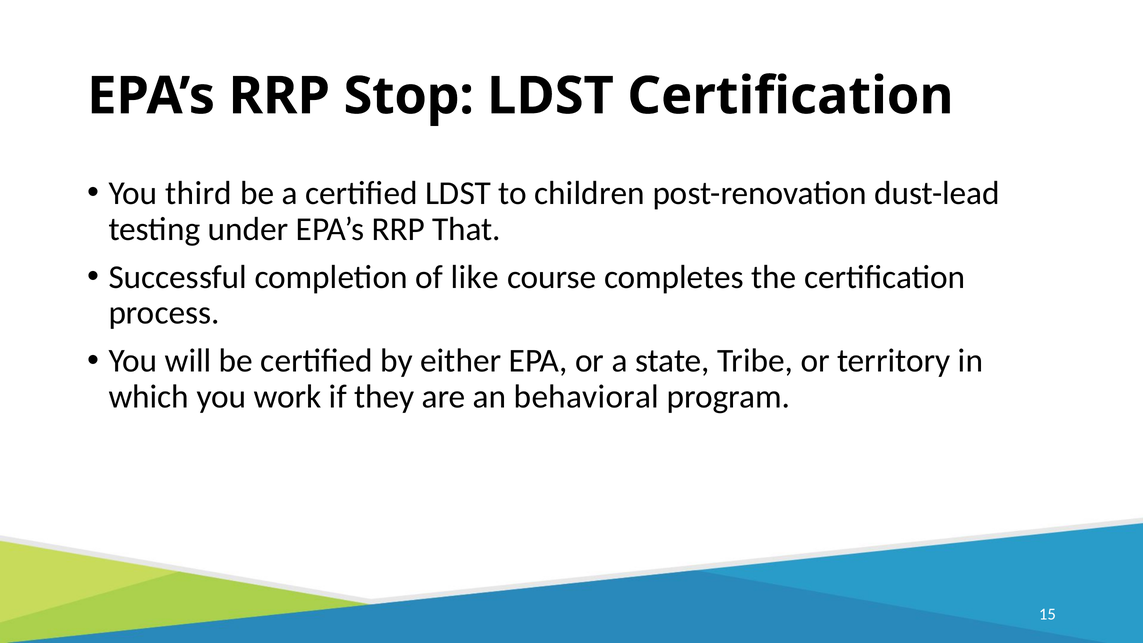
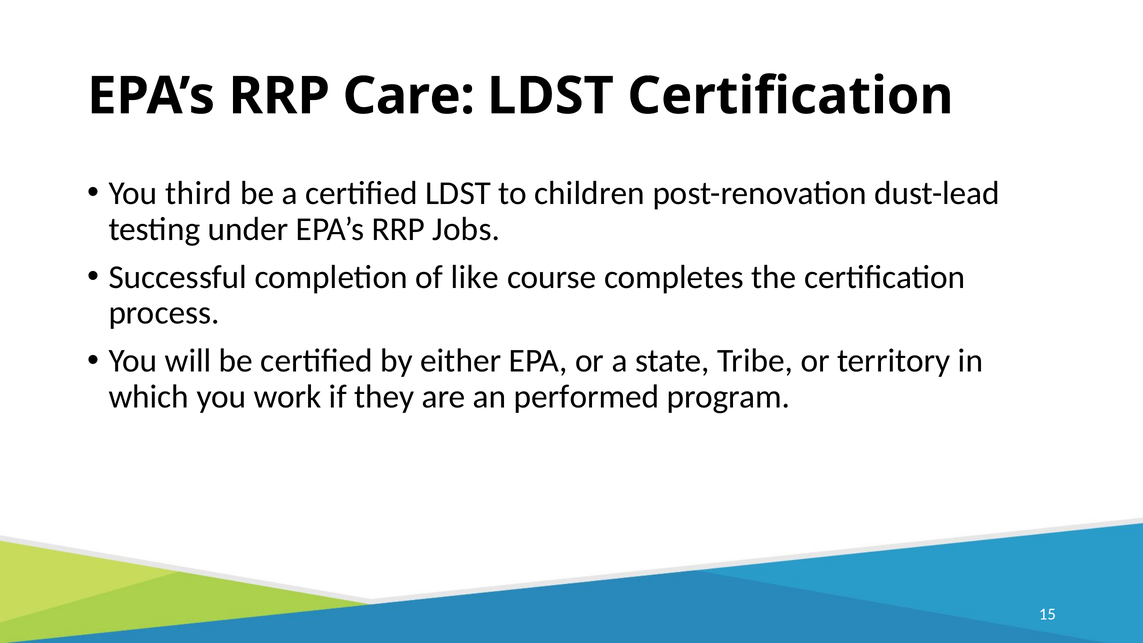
Stop: Stop -> Care (409, 96)
That: That -> Jobs (466, 229)
behavioral: behavioral -> performed (587, 397)
